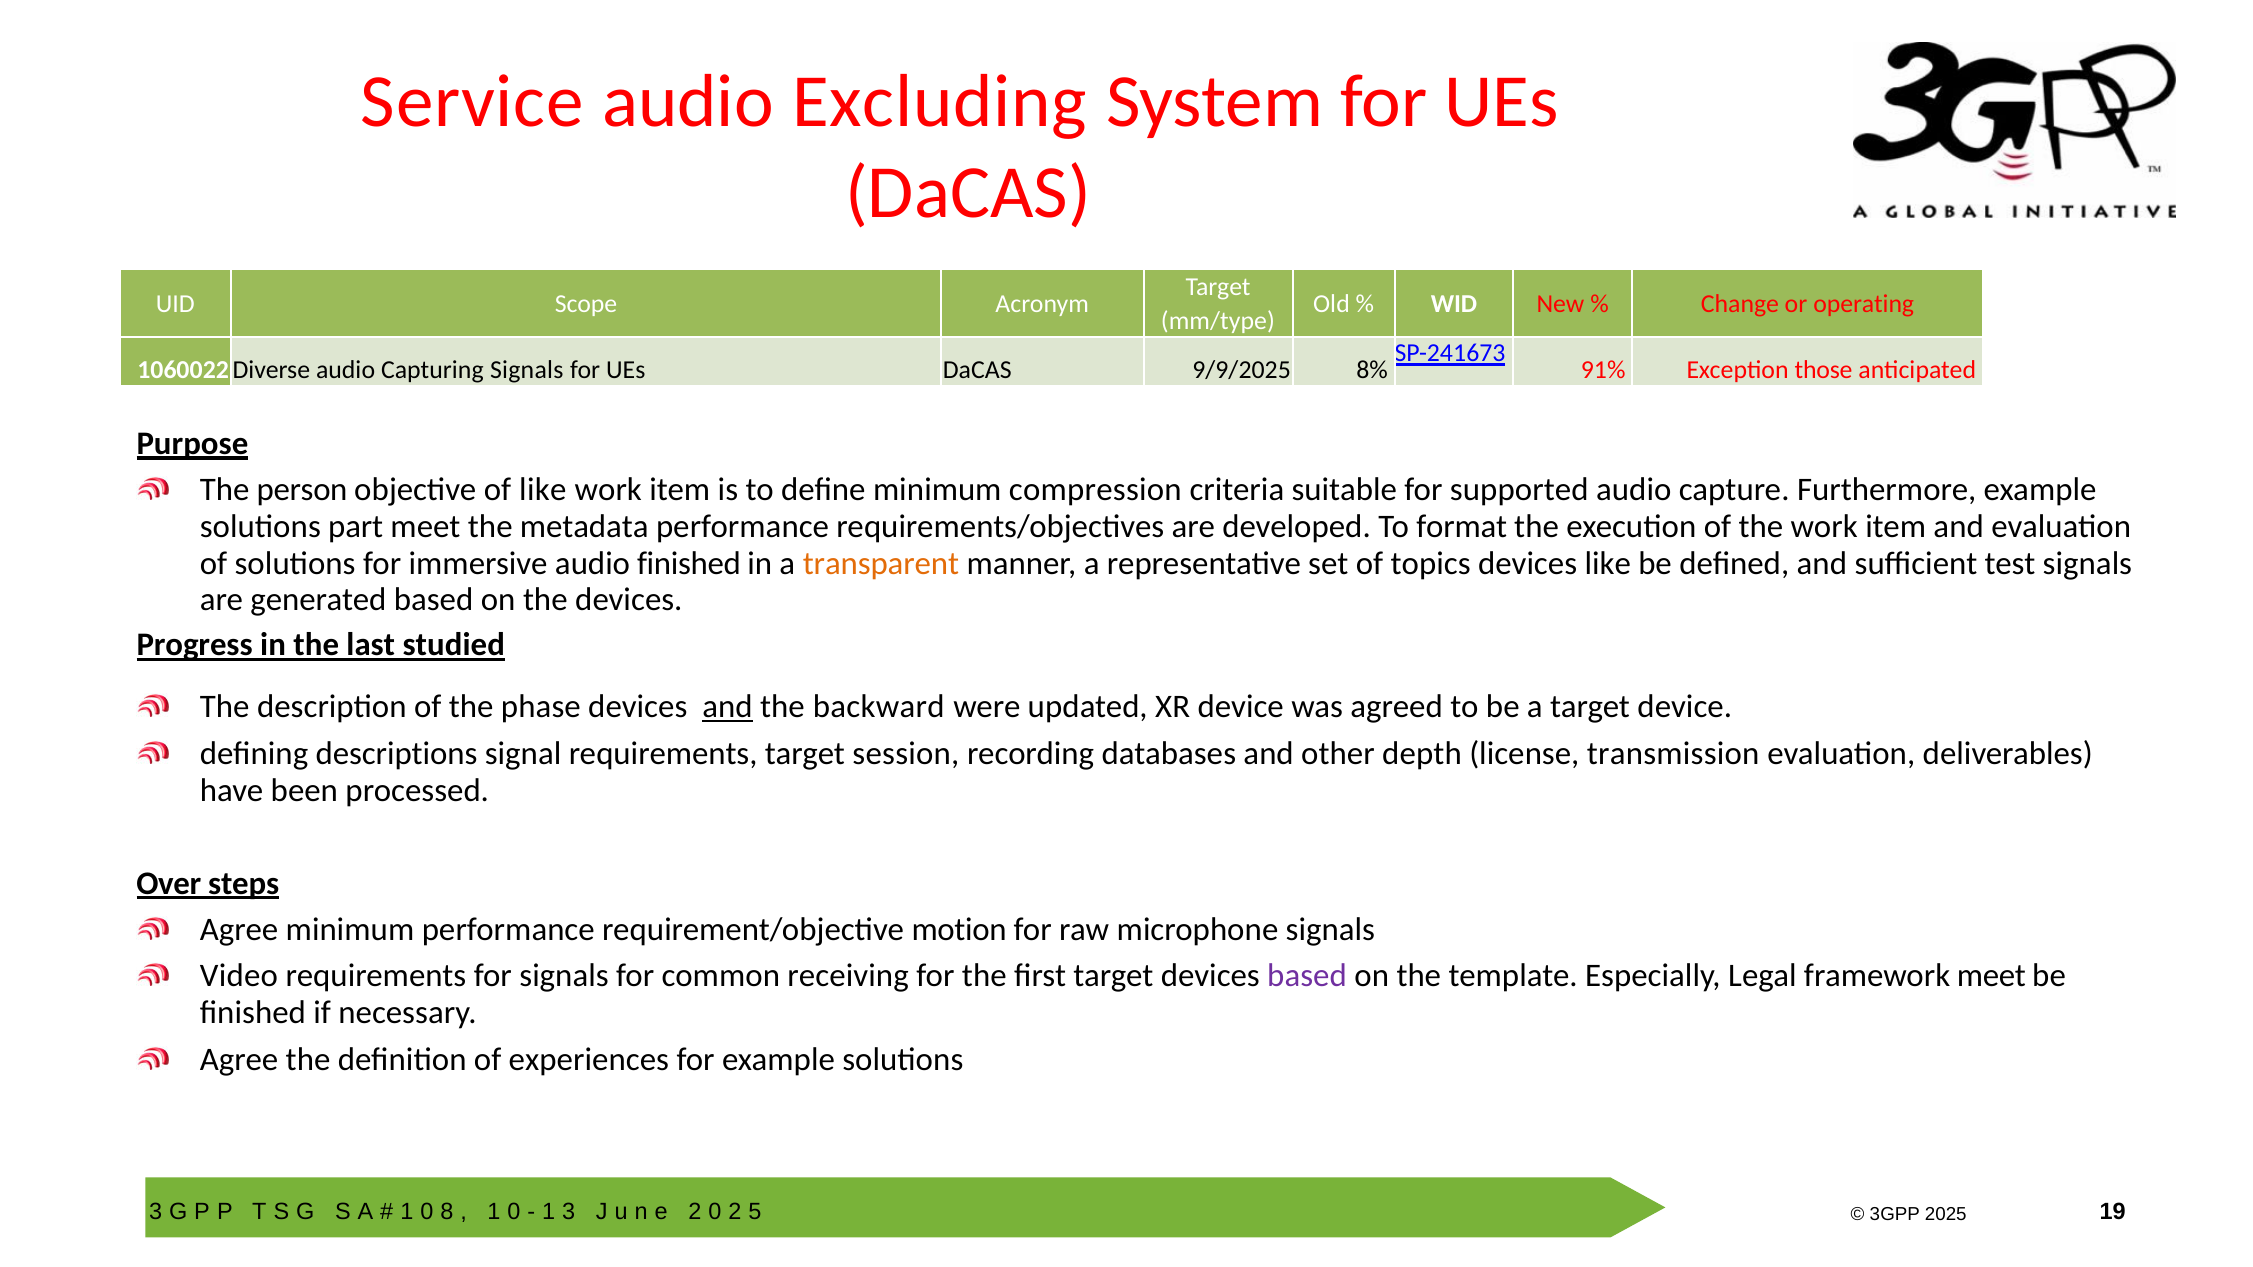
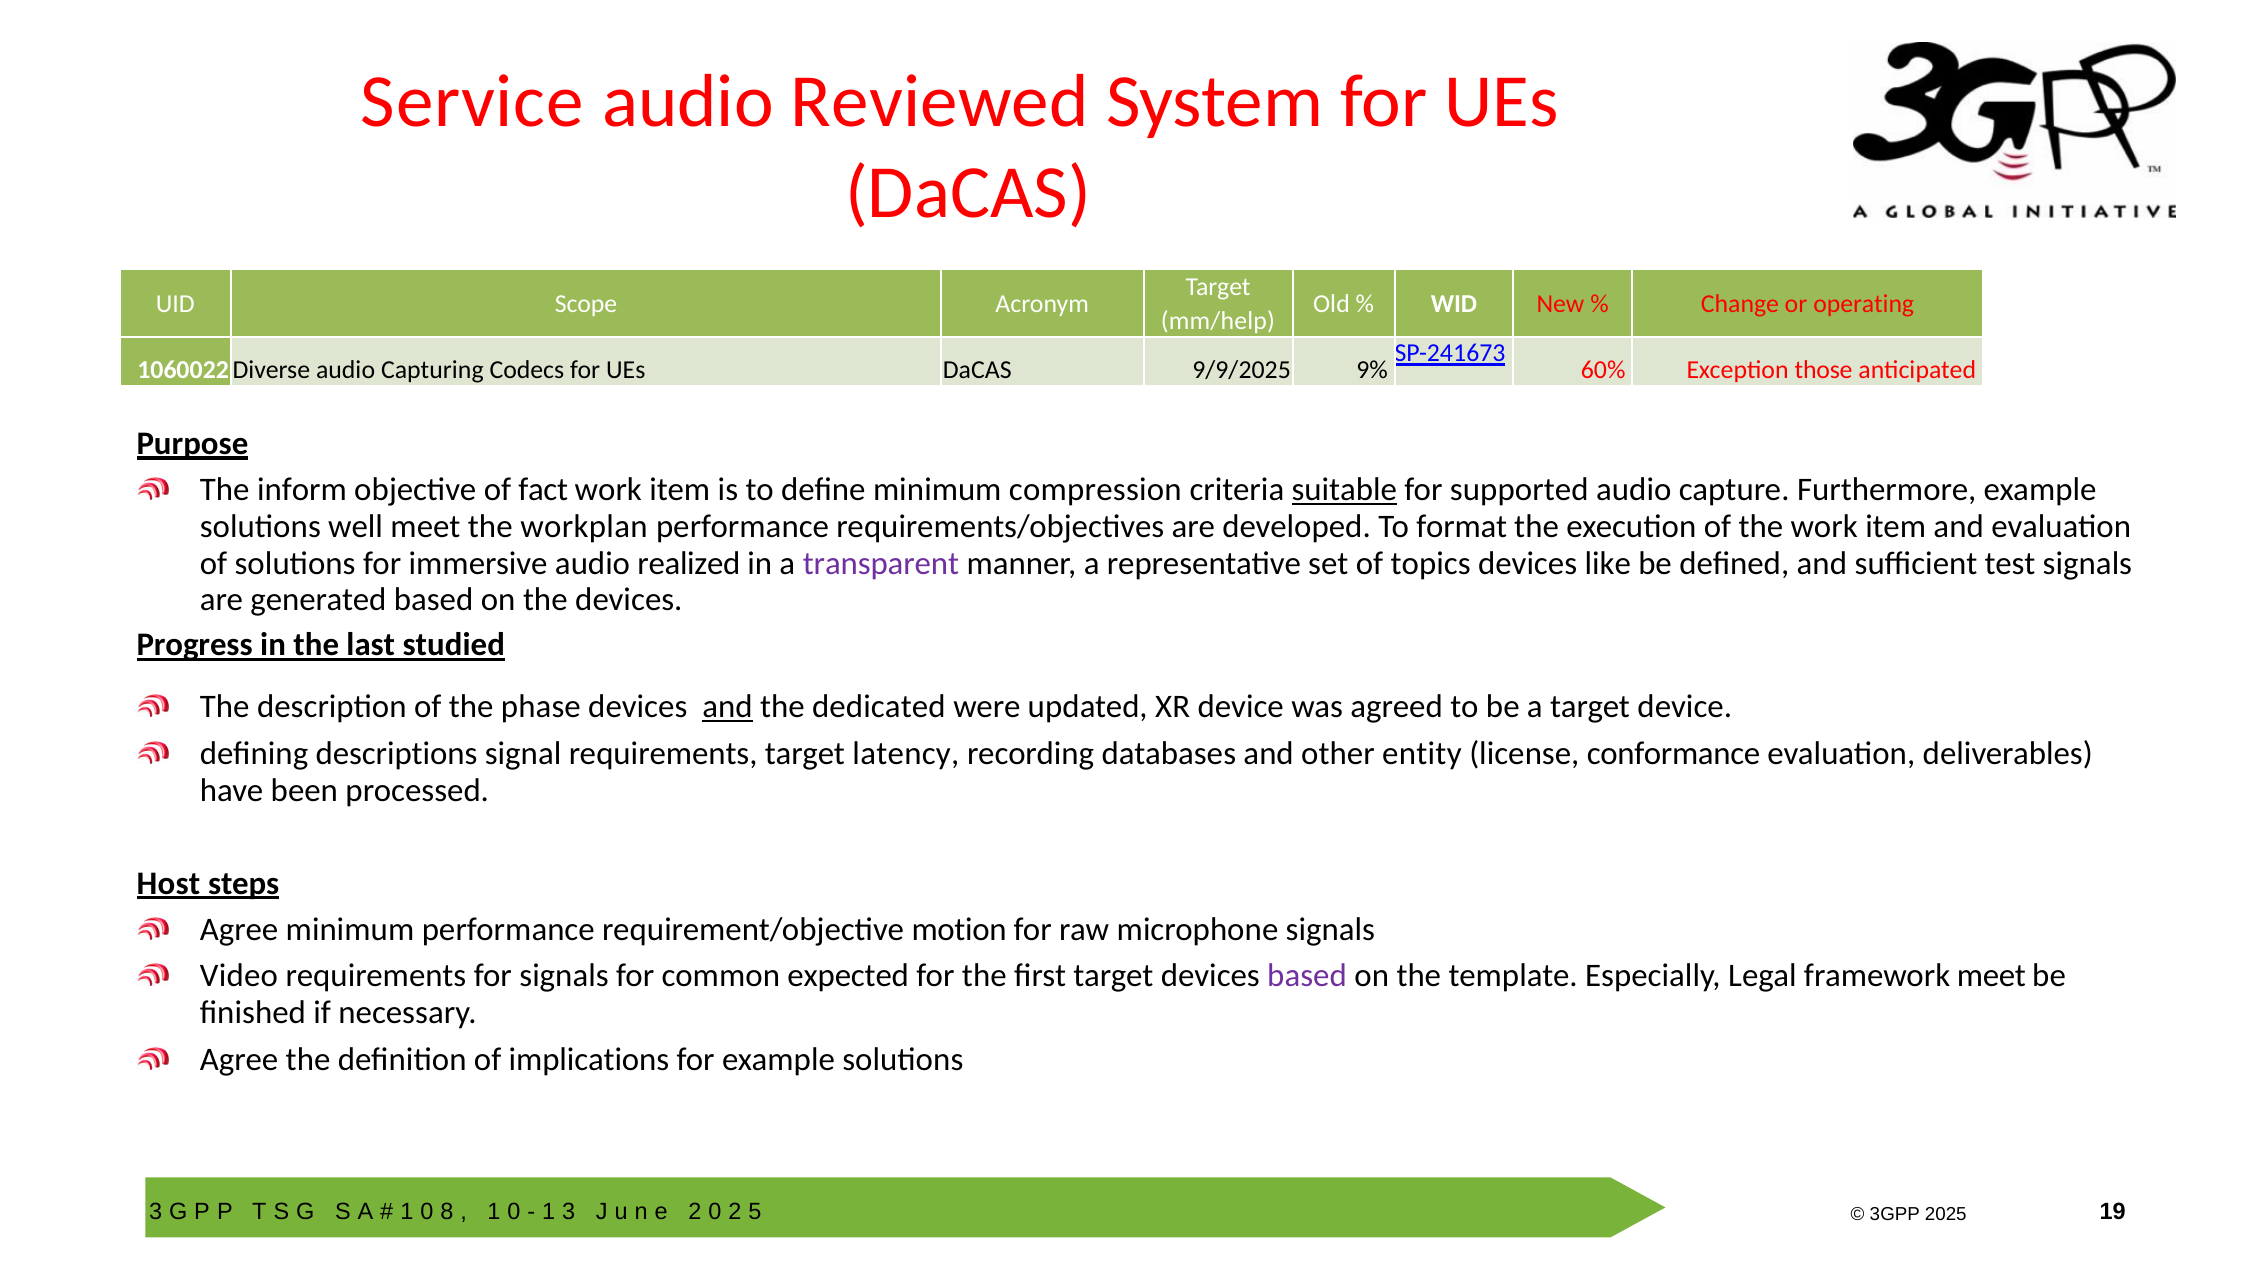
Excluding: Excluding -> Reviewed (940, 102)
mm/type: mm/type -> mm/help (1218, 321)
Capturing Signals: Signals -> Codecs (527, 370)
8%: 8% -> 9% (1372, 370)
91%: 91% -> 60% (1603, 370)
person: person -> inform (302, 490)
of like: like -> fact (543, 490)
suitable underline: none -> present (1344, 490)
part: part -> well (356, 527)
metadata: metadata -> workplan (584, 527)
audio finished: finished -> realized (689, 563)
transparent colour: orange -> purple (881, 563)
backward: backward -> dedicated (879, 707)
session: session -> latency (906, 754)
depth: depth -> entity (1422, 754)
transmission: transmission -> conformance (1673, 754)
Over: Over -> Host (168, 883)
receiving: receiving -> expected (848, 976)
experiences: experiences -> implications (589, 1060)
